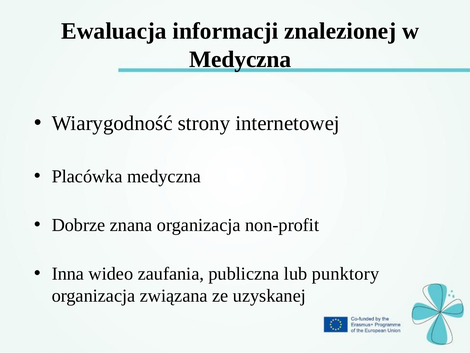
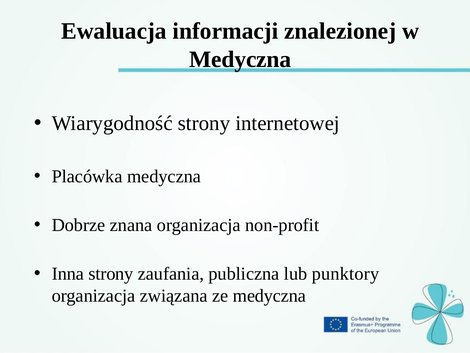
Inna wideo: wideo -> strony (111, 273)
ze uzyskanej: uzyskanej -> medyczna (269, 295)
